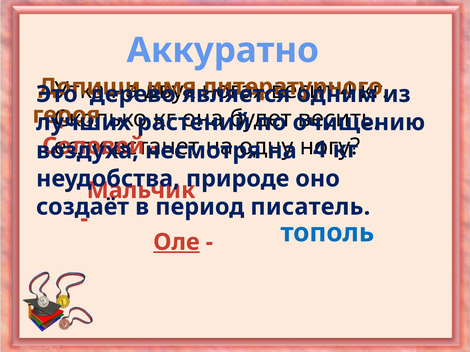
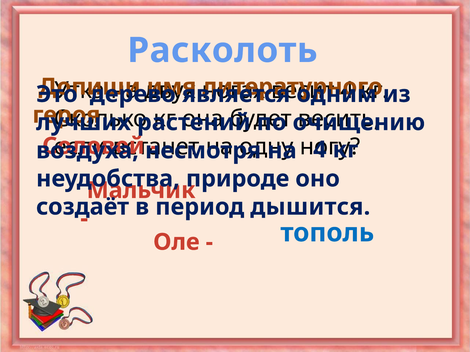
Аккуратно: Аккуратно -> Расколоть (222, 50)
писатель: писатель -> дышится (310, 207)
Оле underline: present -> none (176, 242)
